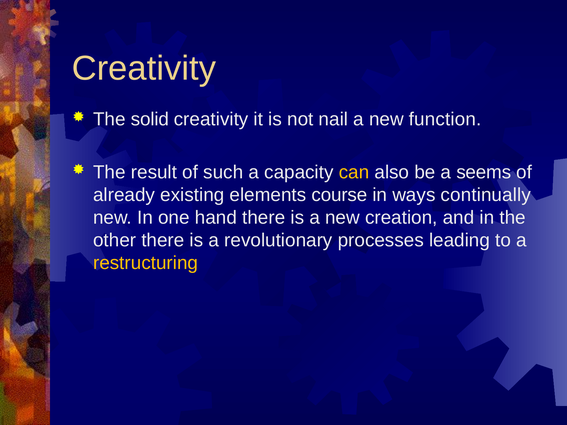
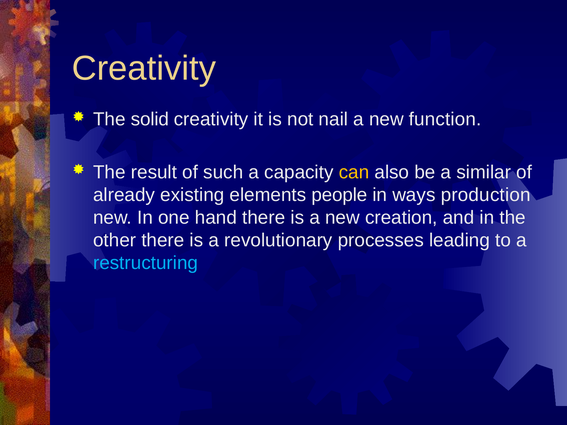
seems: seems -> similar (484, 172)
course: course -> people (339, 195)
continually: continually -> production (486, 195)
restructuring colour: yellow -> light blue (146, 263)
